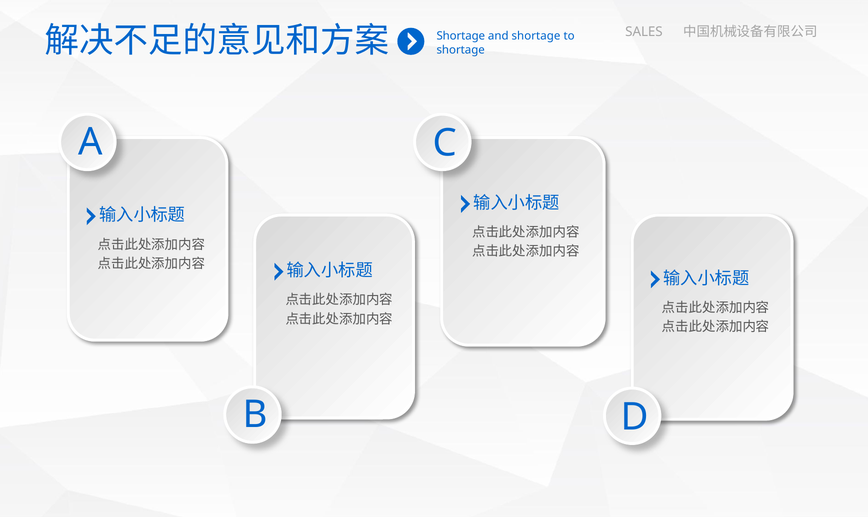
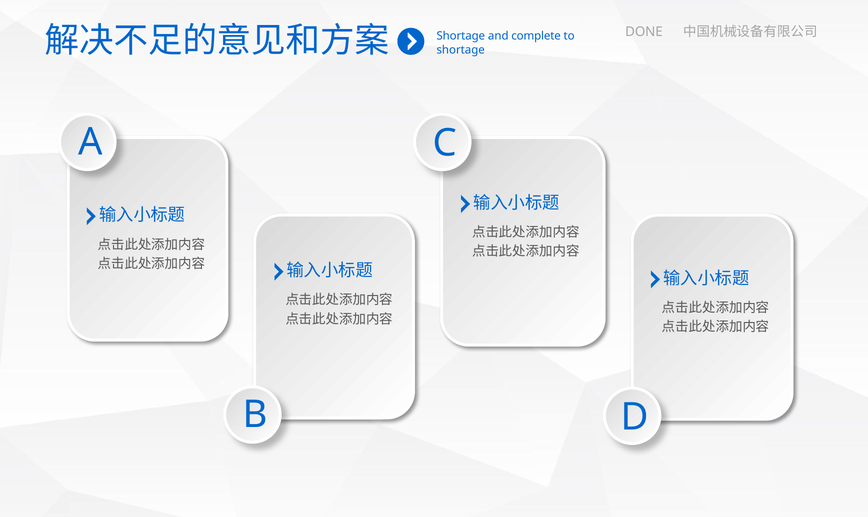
SALES: SALES -> DONE (644, 32)
and shortage: shortage -> complete (536, 36)
